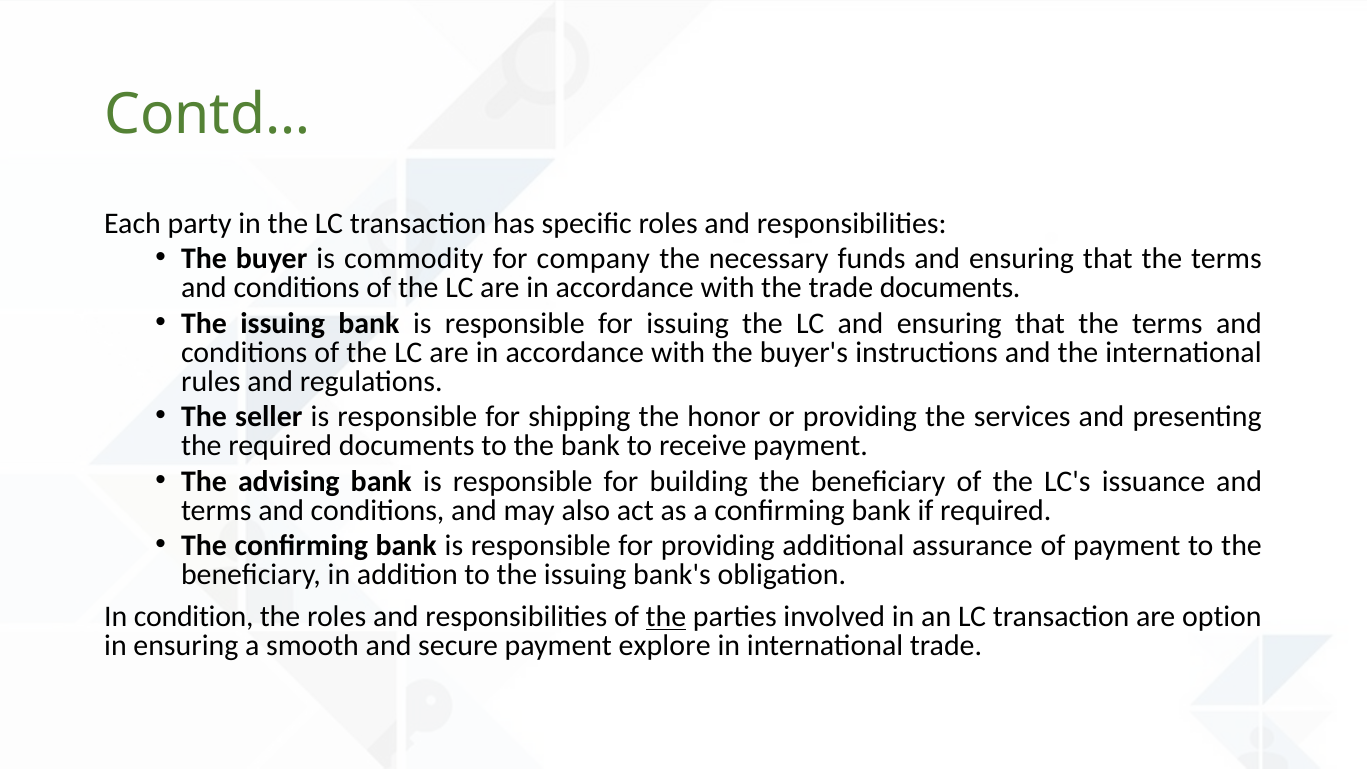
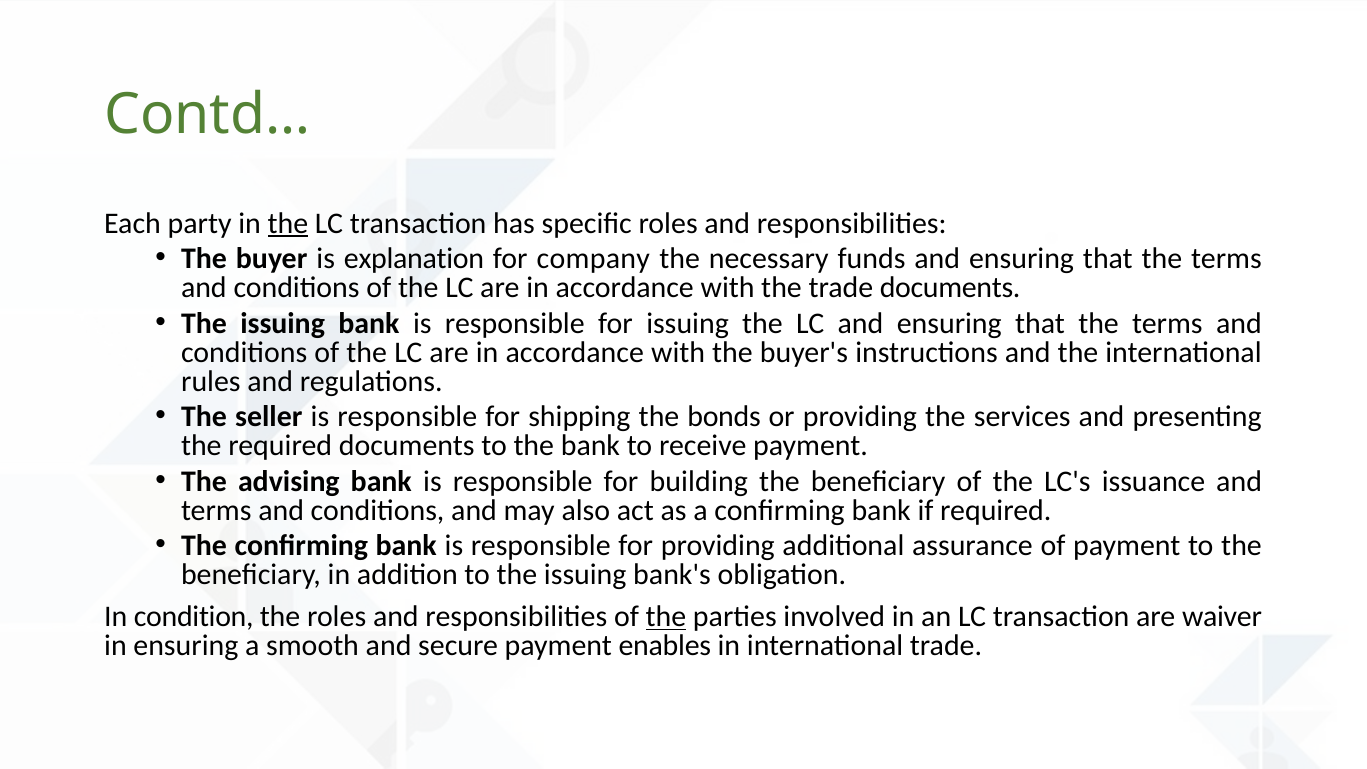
the underline: none -> present (288, 223)
commodity: commodity -> explanation (414, 259)
honor: honor -> bonds (724, 417)
option: option -> waiver (1222, 617)
explore: explore -> enables (665, 646)
